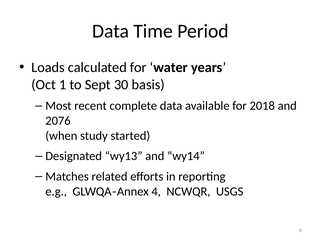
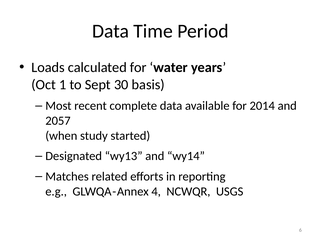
2018: 2018 -> 2014 (262, 106)
2076: 2076 -> 2057 (58, 121)
